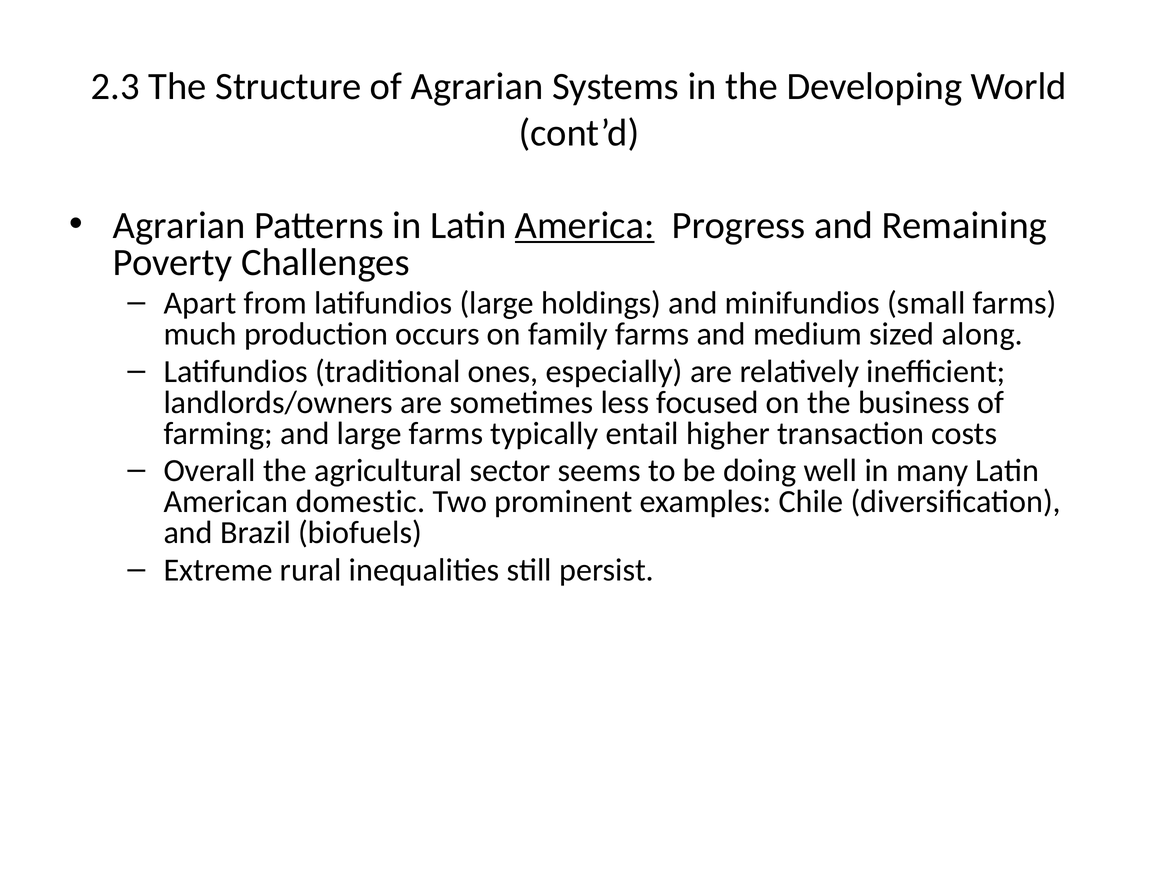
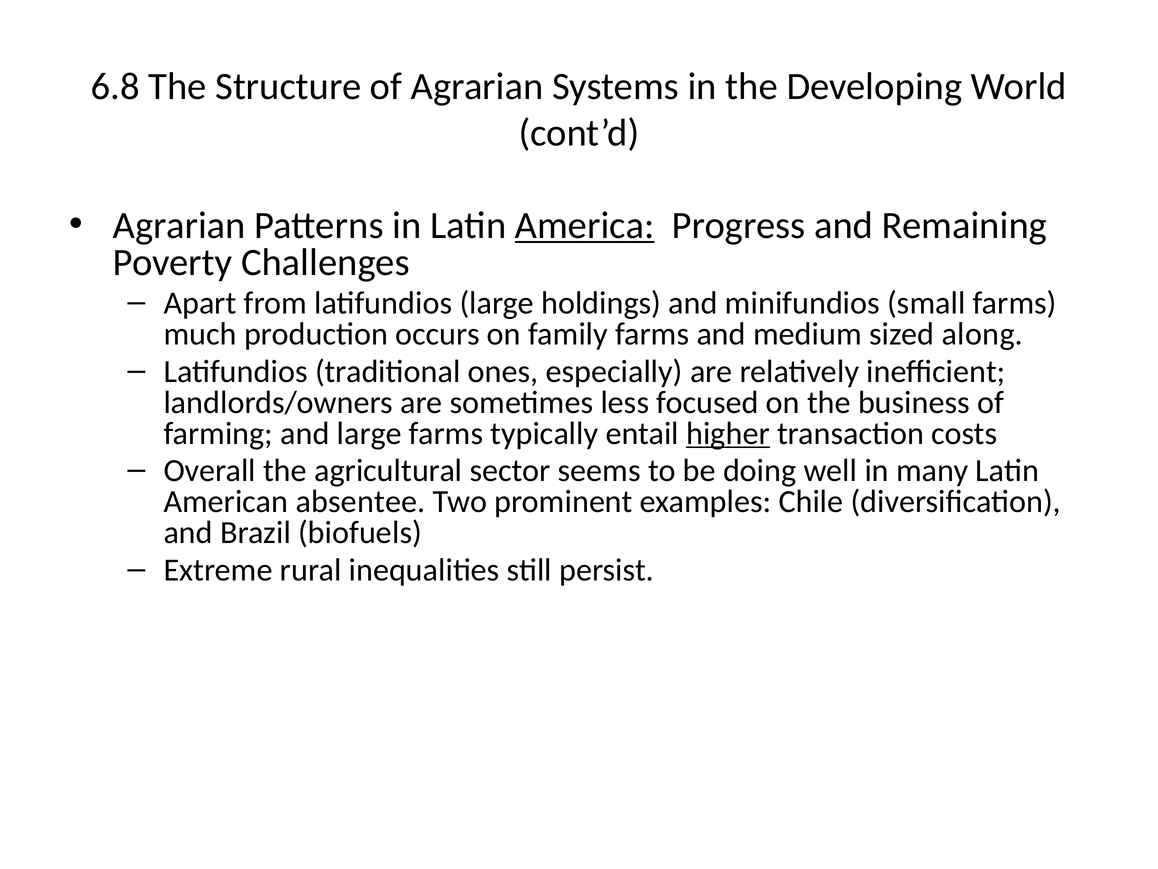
2.3: 2.3 -> 6.8 (115, 87)
higher underline: none -> present (728, 433)
domestic: domestic -> absentee (360, 501)
